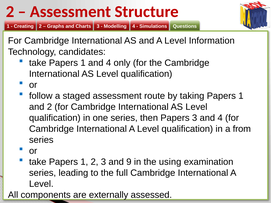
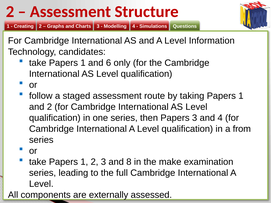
1 and 4: 4 -> 6 (109, 63)
9: 9 -> 8 (129, 162)
using: using -> make (170, 162)
